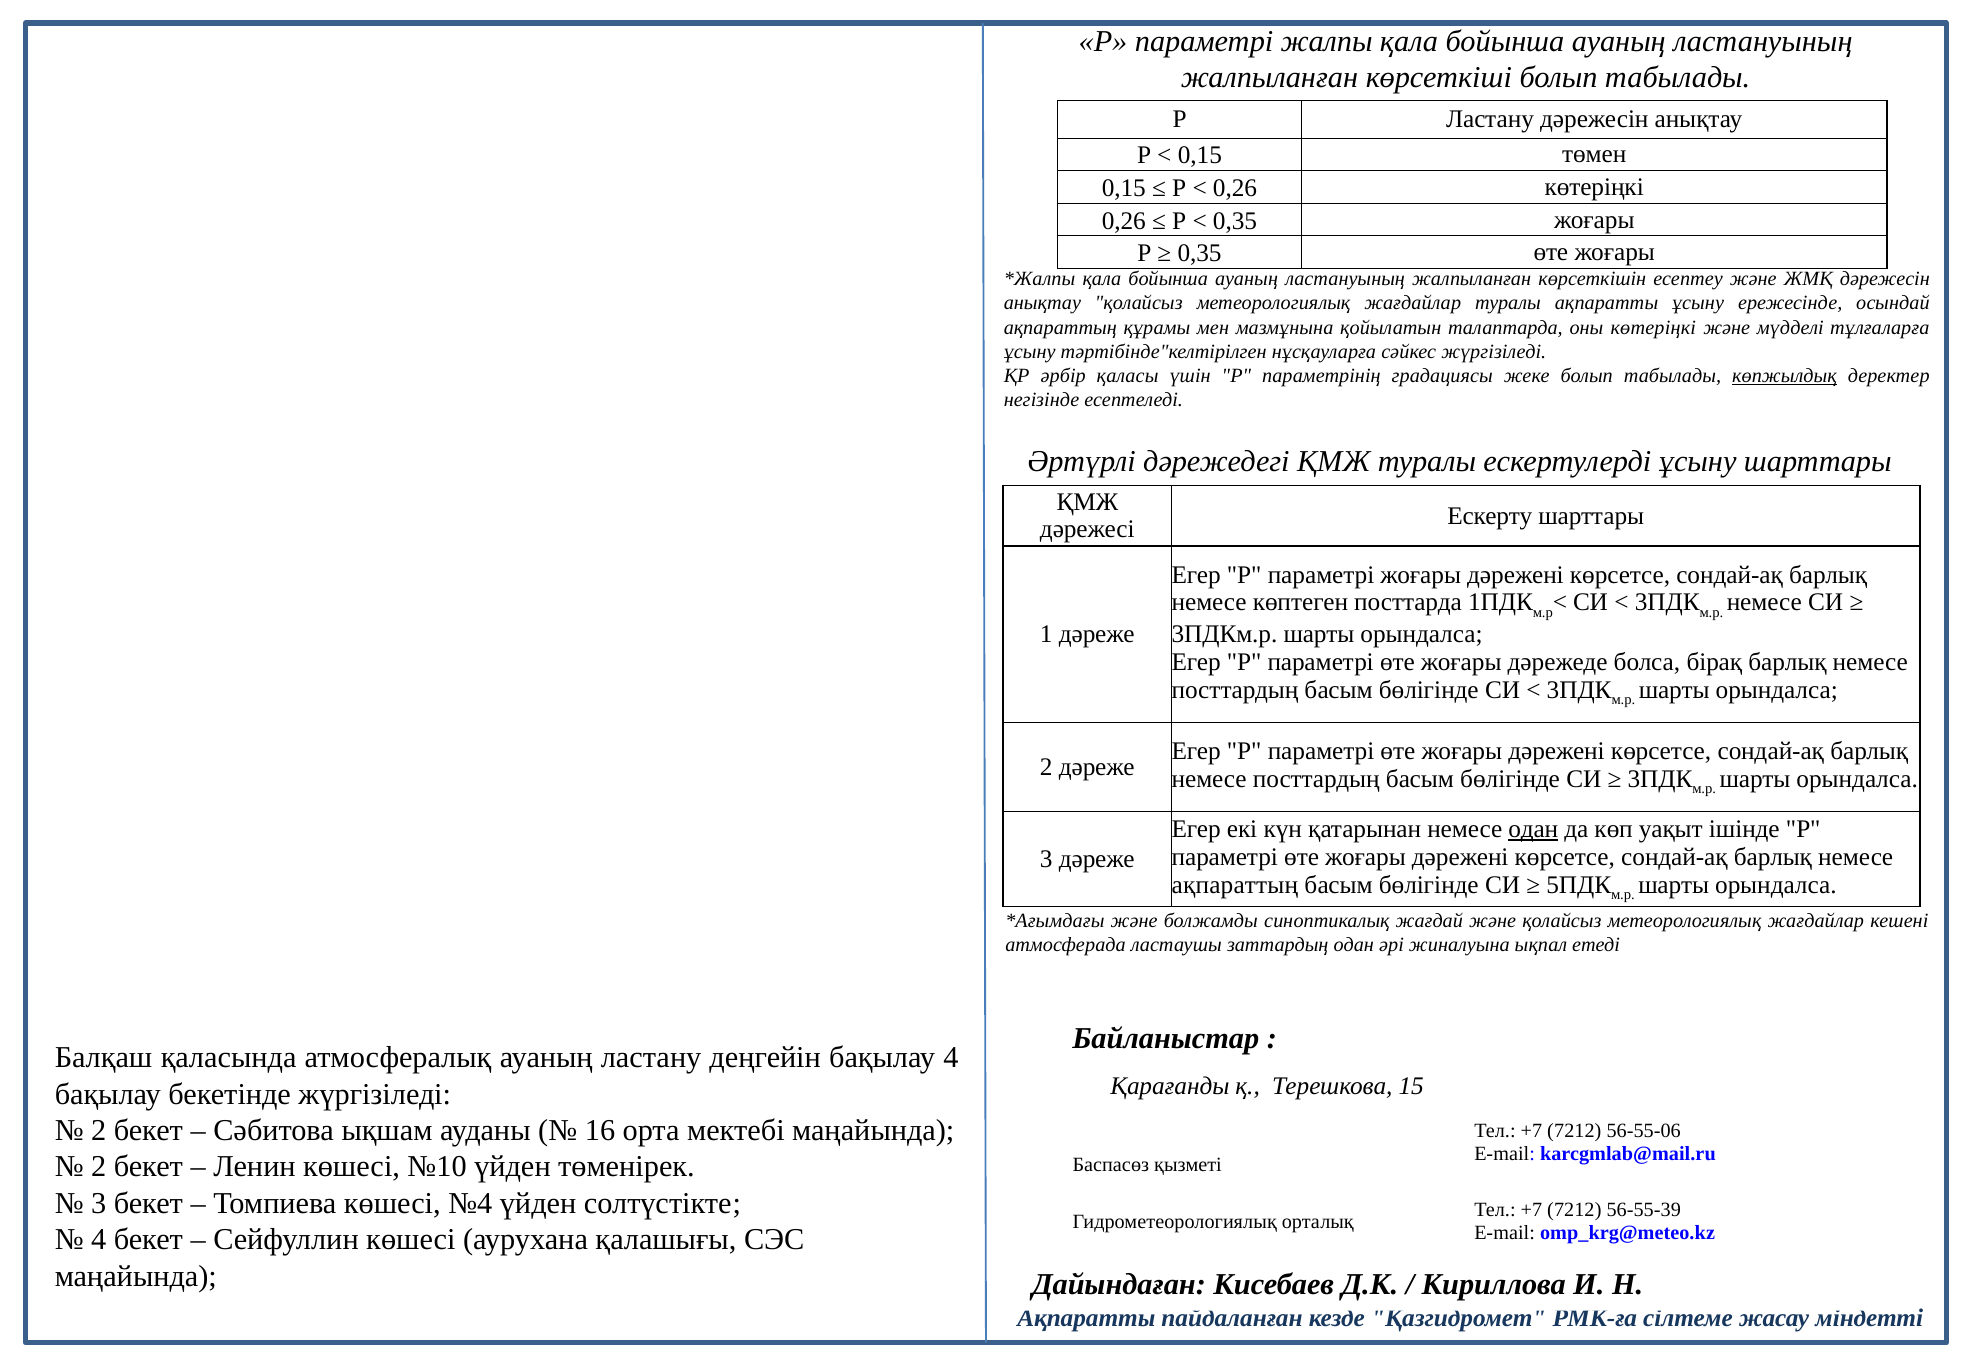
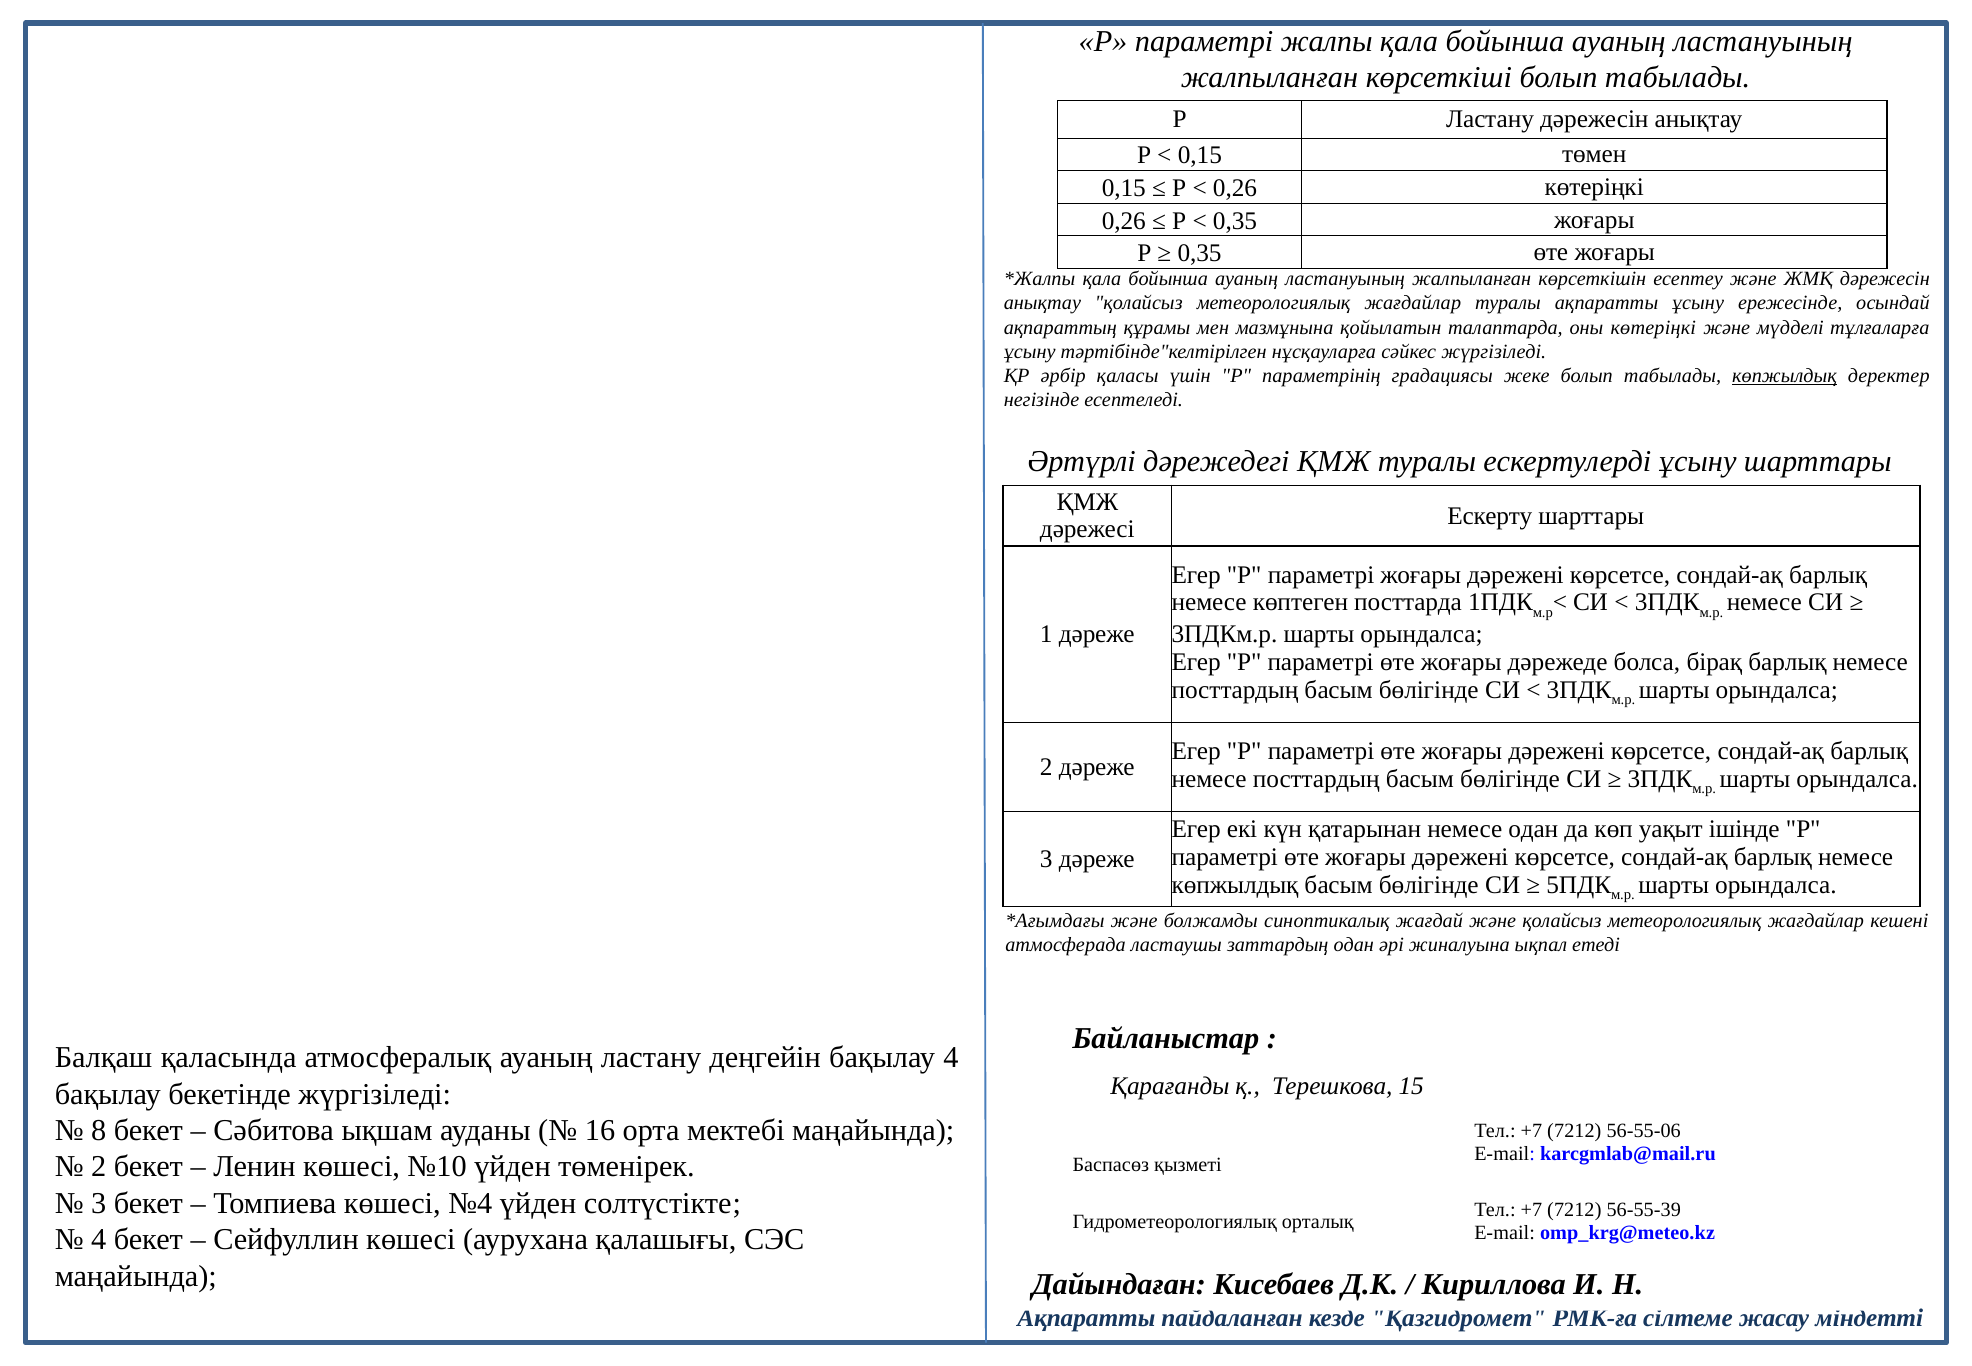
одан underline: present -> none (1533, 829)
ақпараттың: ақпараттың -> көпжылдық (1235, 884)
2: 2 -> 8 (99, 1130)
